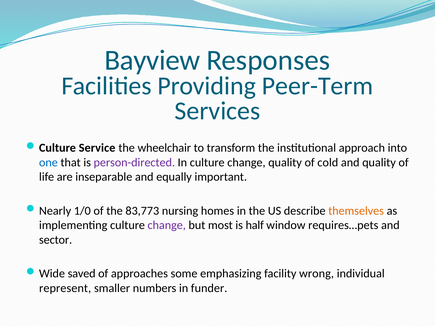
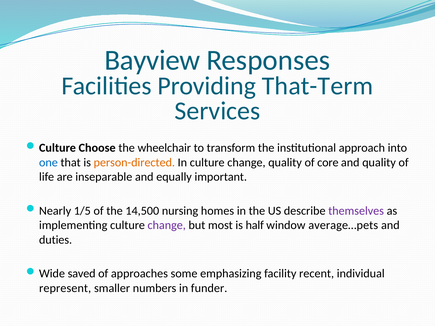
Peer-Term: Peer-Term -> That-Term (318, 86)
Service: Service -> Choose (97, 148)
person-directed colour: purple -> orange (134, 163)
cold: cold -> core (328, 163)
1/0: 1/0 -> 1/5 (82, 211)
83,773: 83,773 -> 14,500 (142, 211)
themselves colour: orange -> purple (356, 211)
requires…pets: requires…pets -> average…pets (343, 225)
sector: sector -> duties (56, 240)
wrong: wrong -> recent (317, 274)
